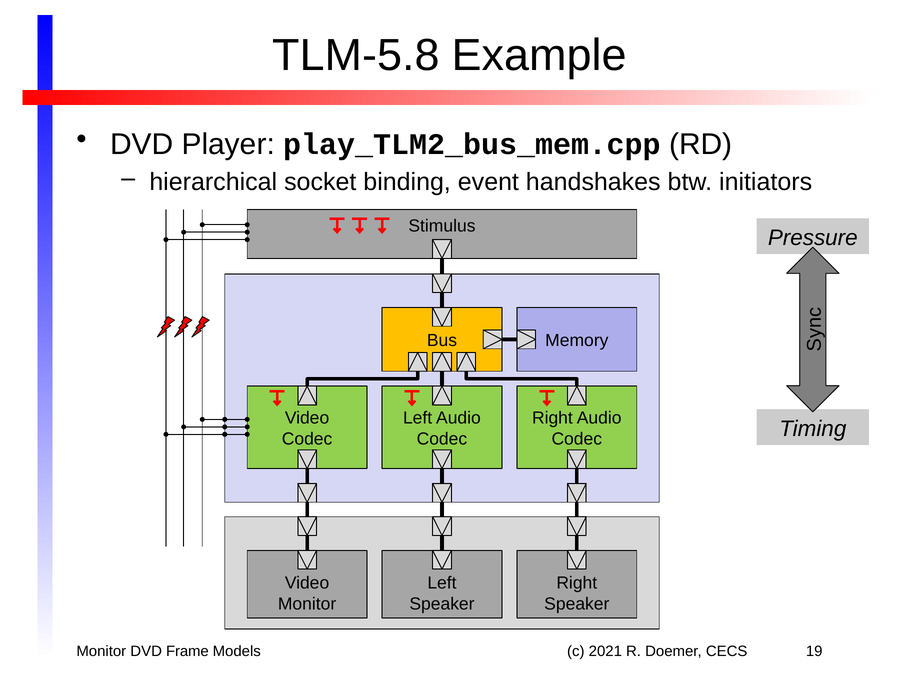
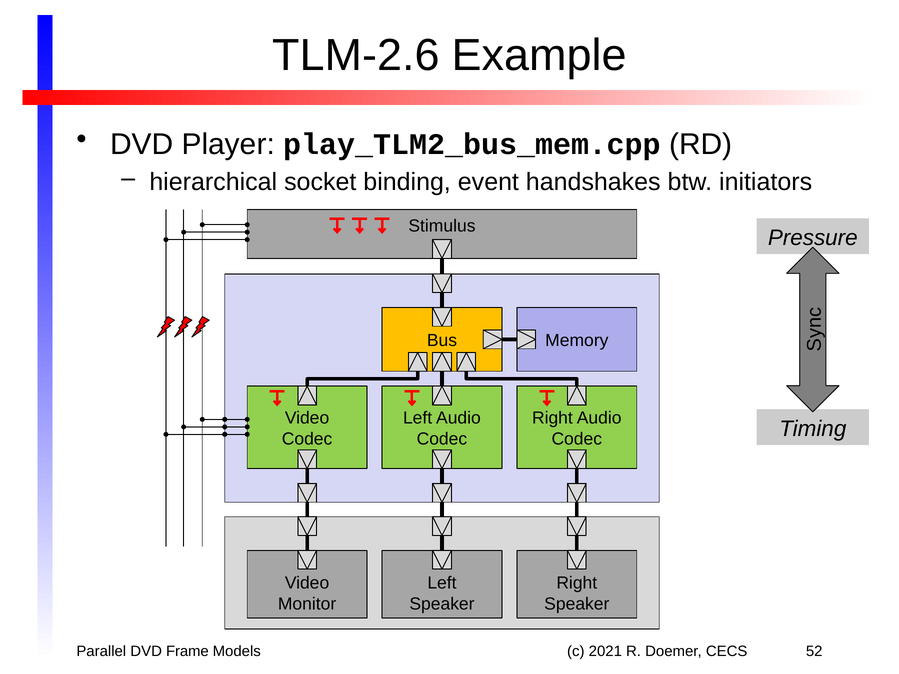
TLM-5.8: TLM-5.8 -> TLM-2.6 (356, 56)
Monitor: Monitor -> Parallel (101, 651)
19: 19 -> 52 (814, 651)
